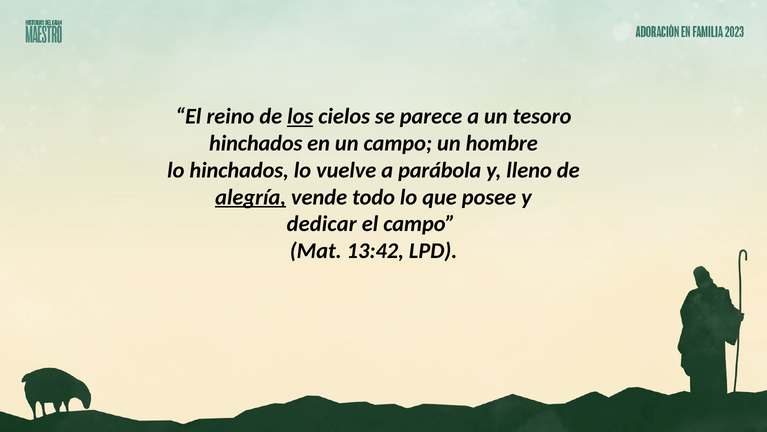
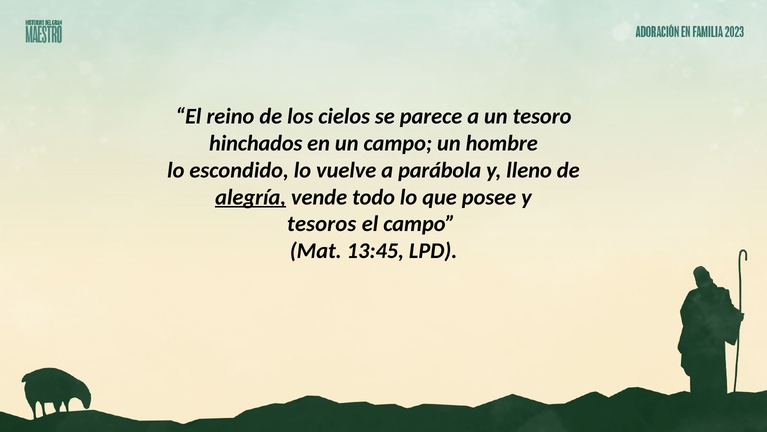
los underline: present -> none (300, 116)
lo hinchados: hinchados -> escondido (239, 170)
dedicar: dedicar -> tesoros (322, 224)
13:42: 13:42 -> 13:45 (375, 251)
